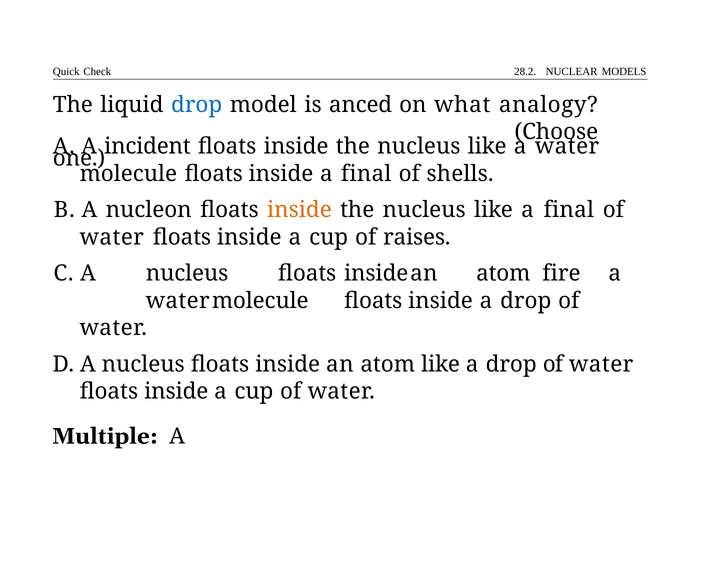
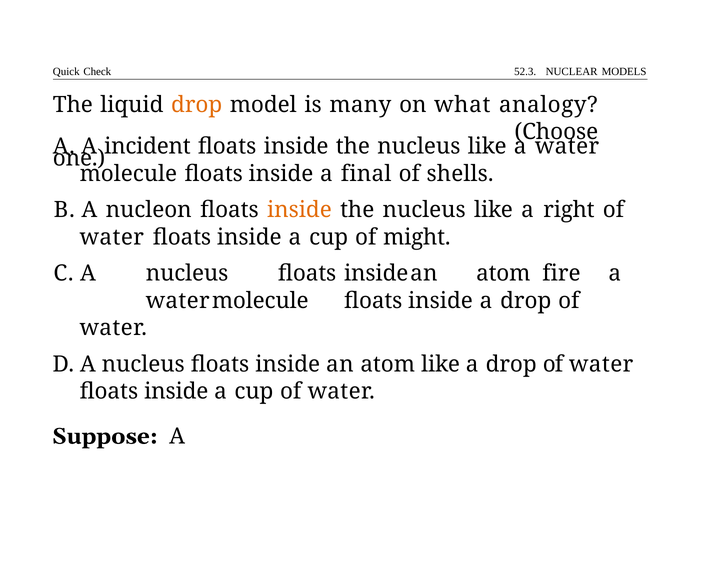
28.2: 28.2 -> 52.3 (525, 72)
drop colour: blue -> orange (197, 105)
anced: anced -> many (360, 105)
like a final: final -> right (569, 210)
raises: raises -> might (417, 238)
Multiple: Multiple -> Suppose (105, 437)
